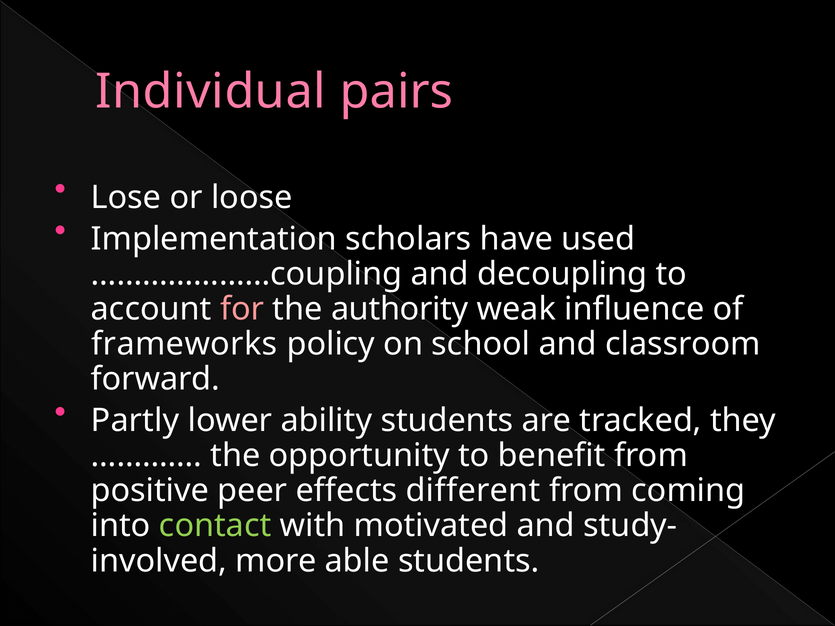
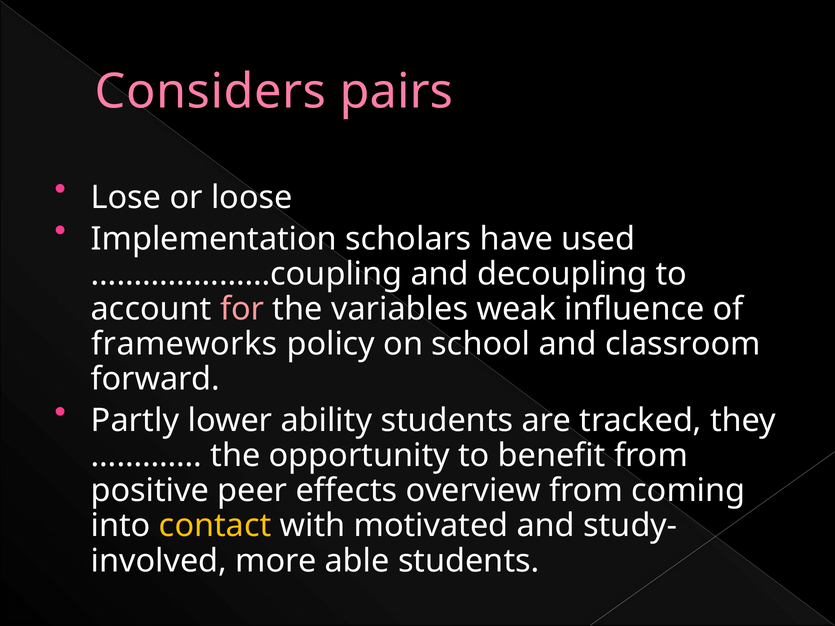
Individual: Individual -> Considers (211, 92)
authority: authority -> variables (400, 309)
different: different -> overview (473, 491)
contact colour: light green -> yellow (215, 526)
